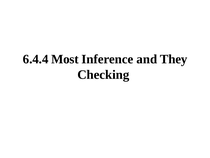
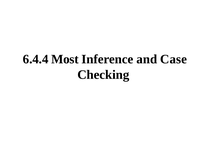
They: They -> Case (174, 59)
